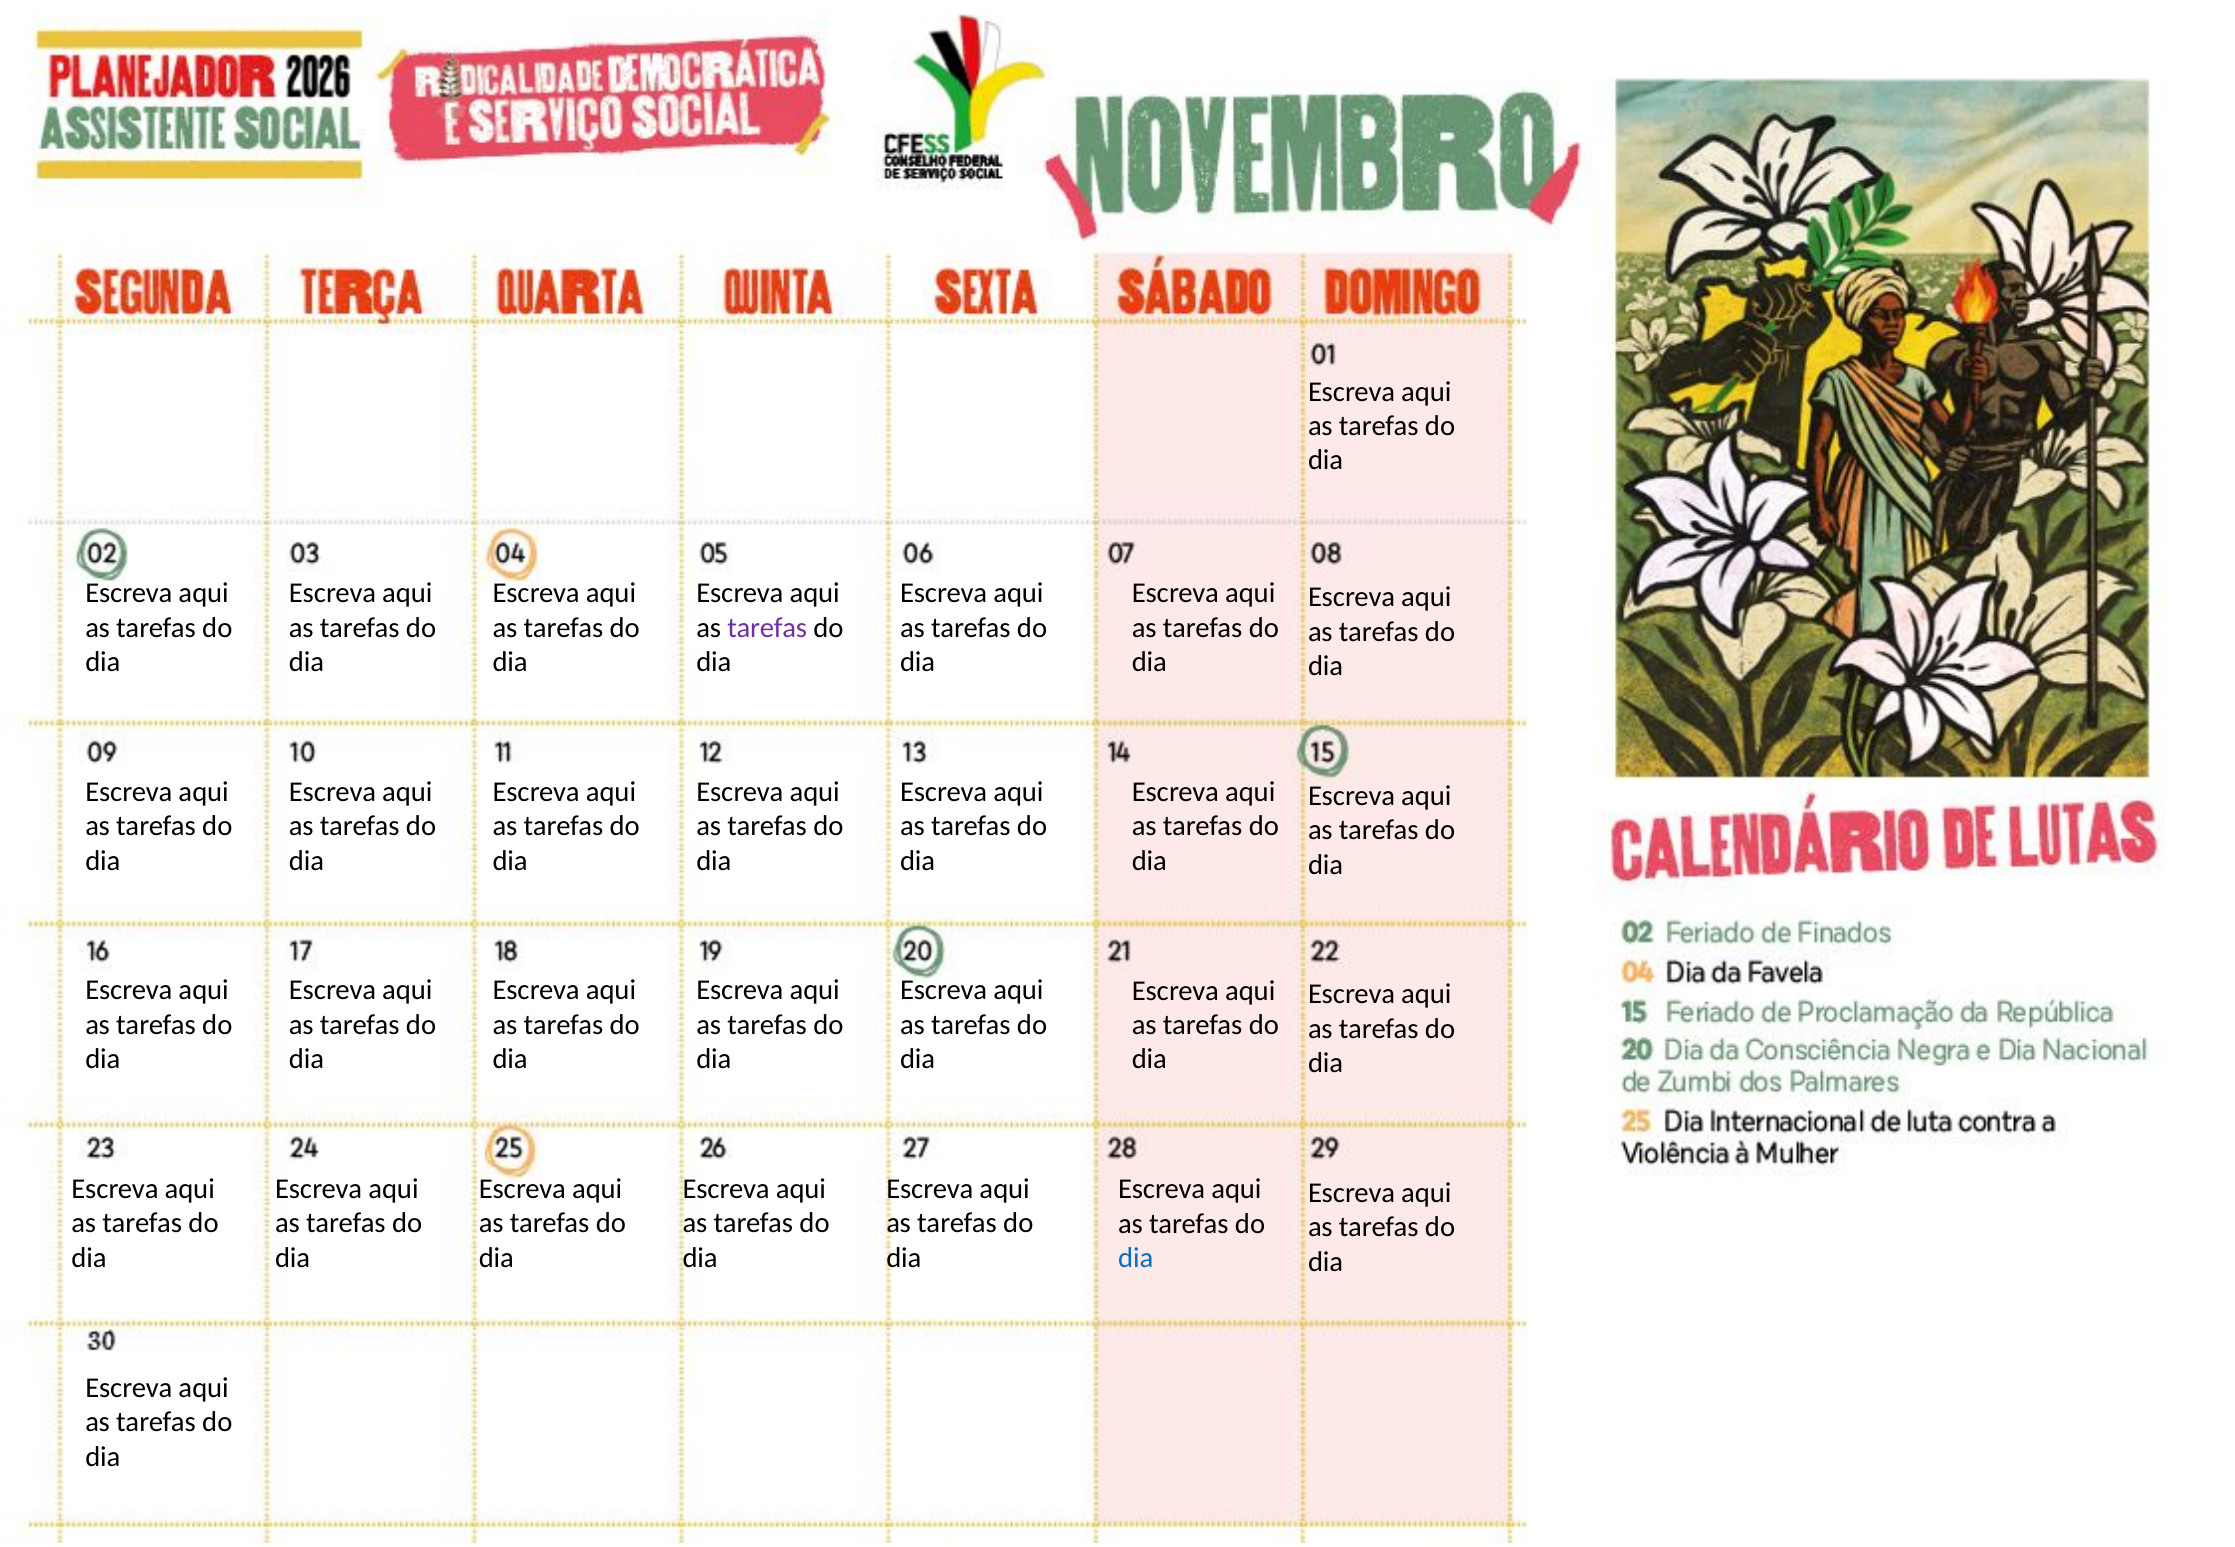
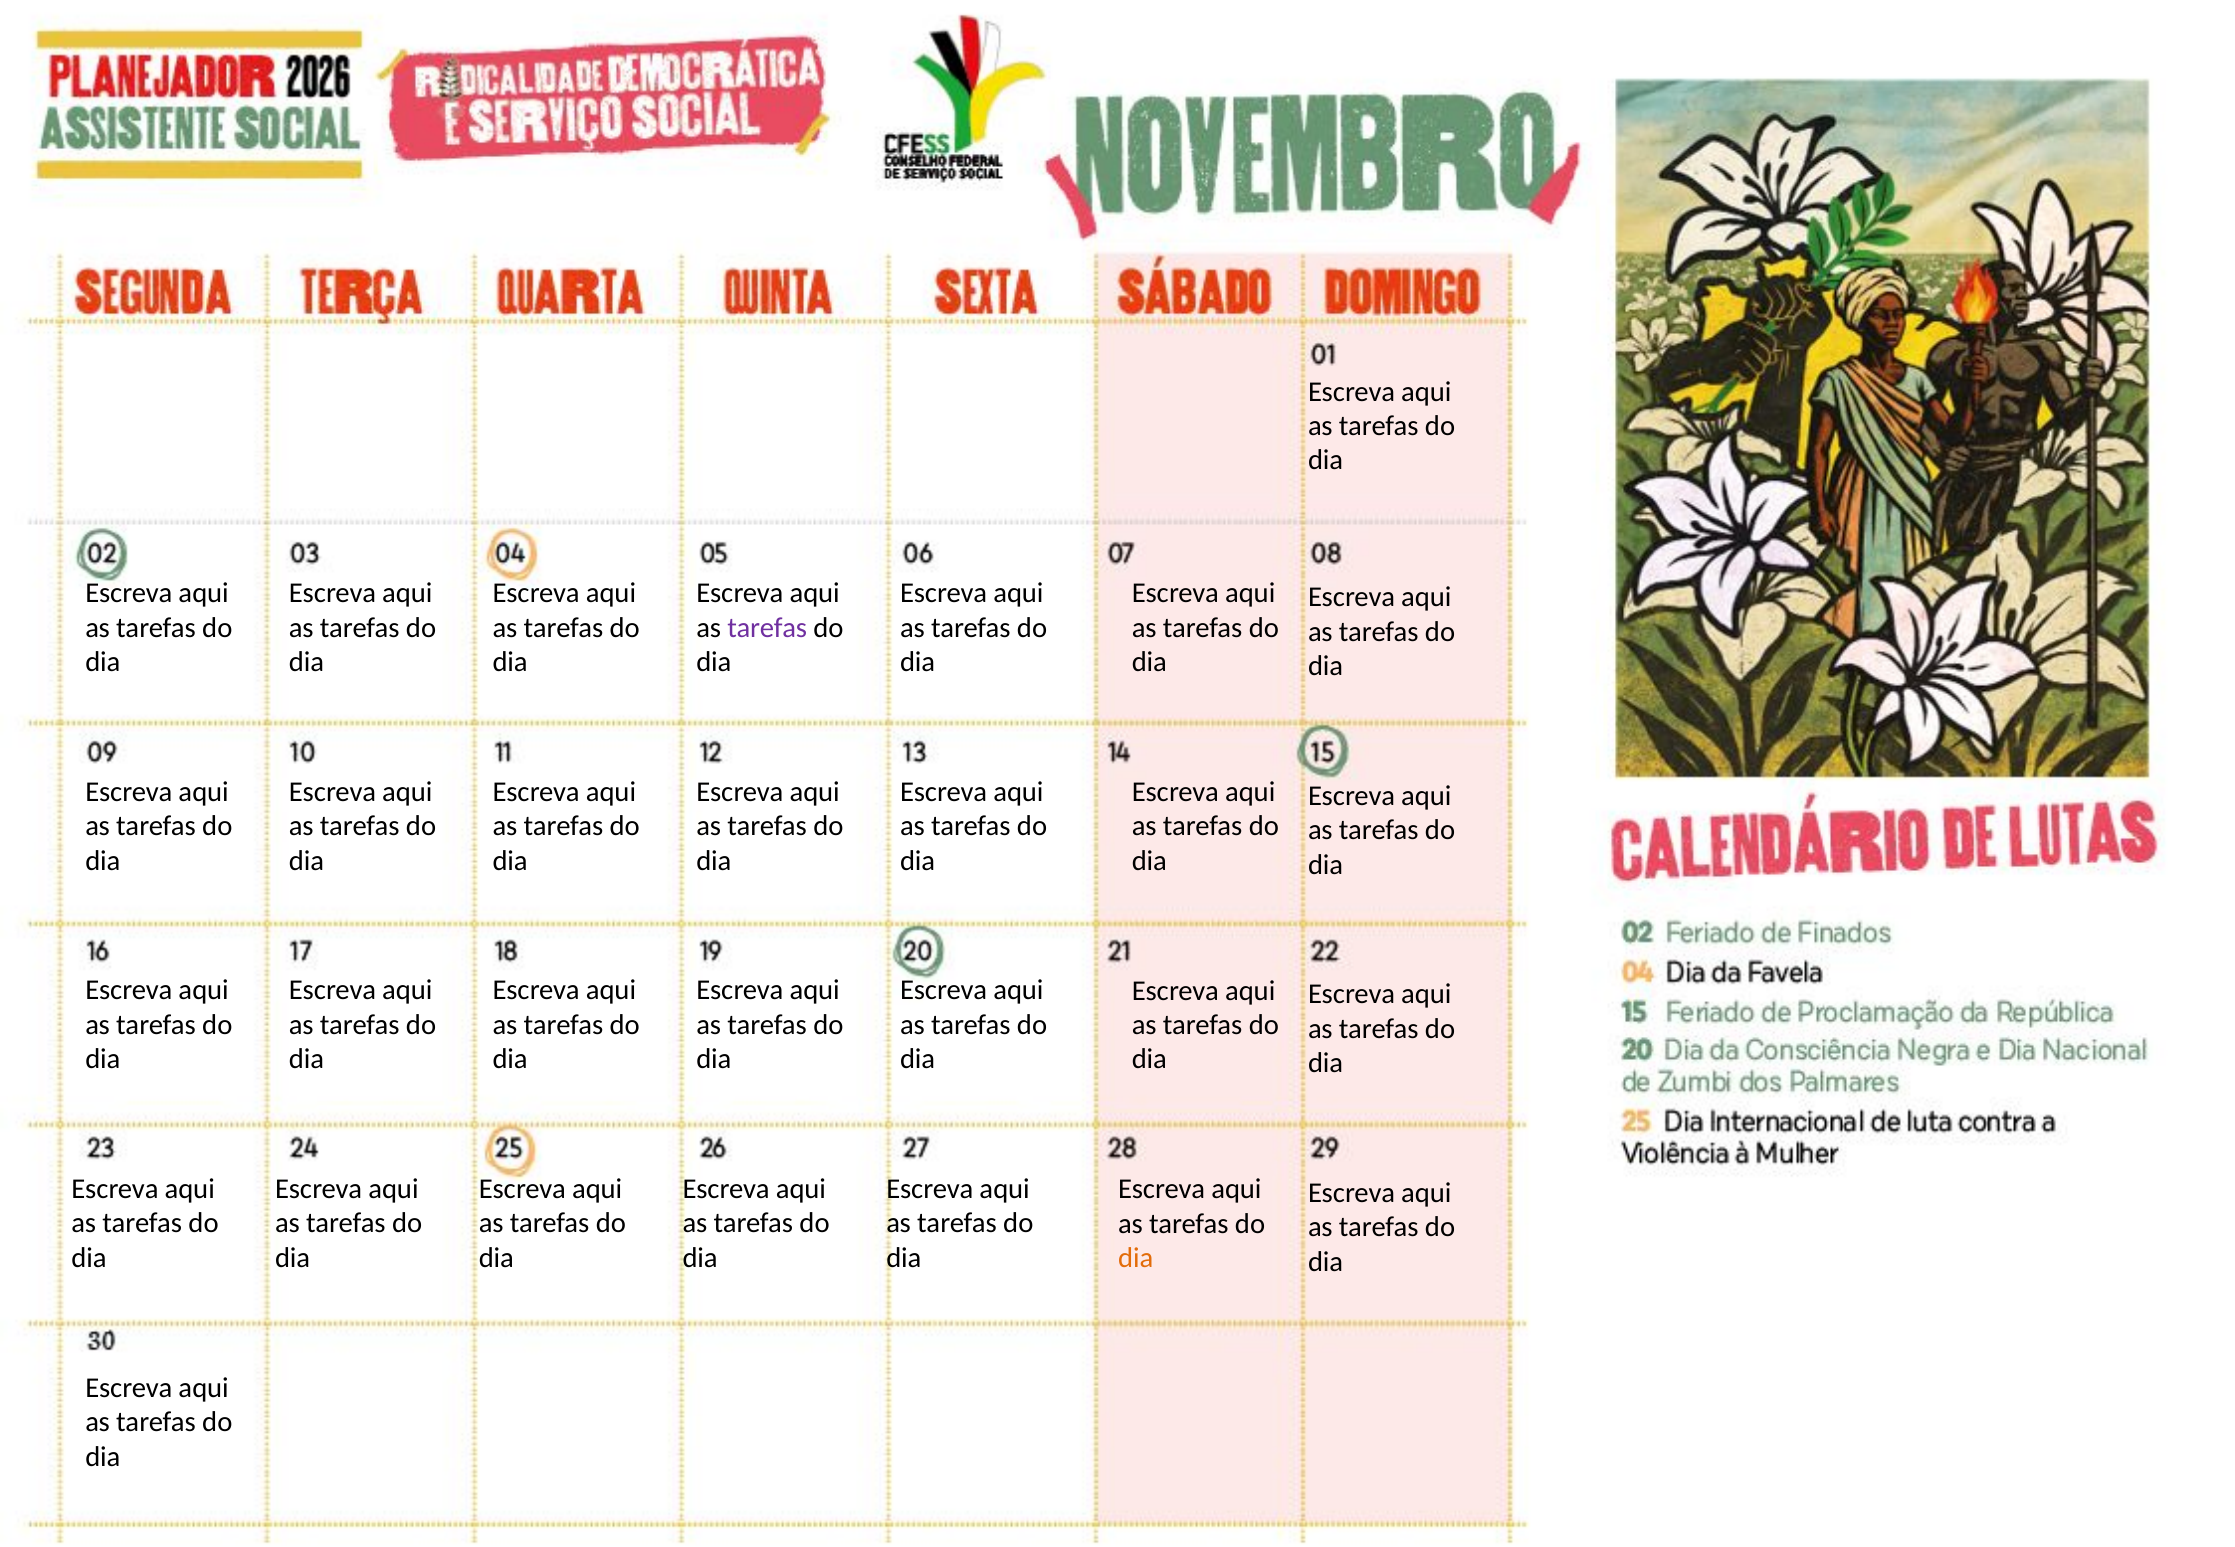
dia colour: blue -> orange (1136, 1258)
